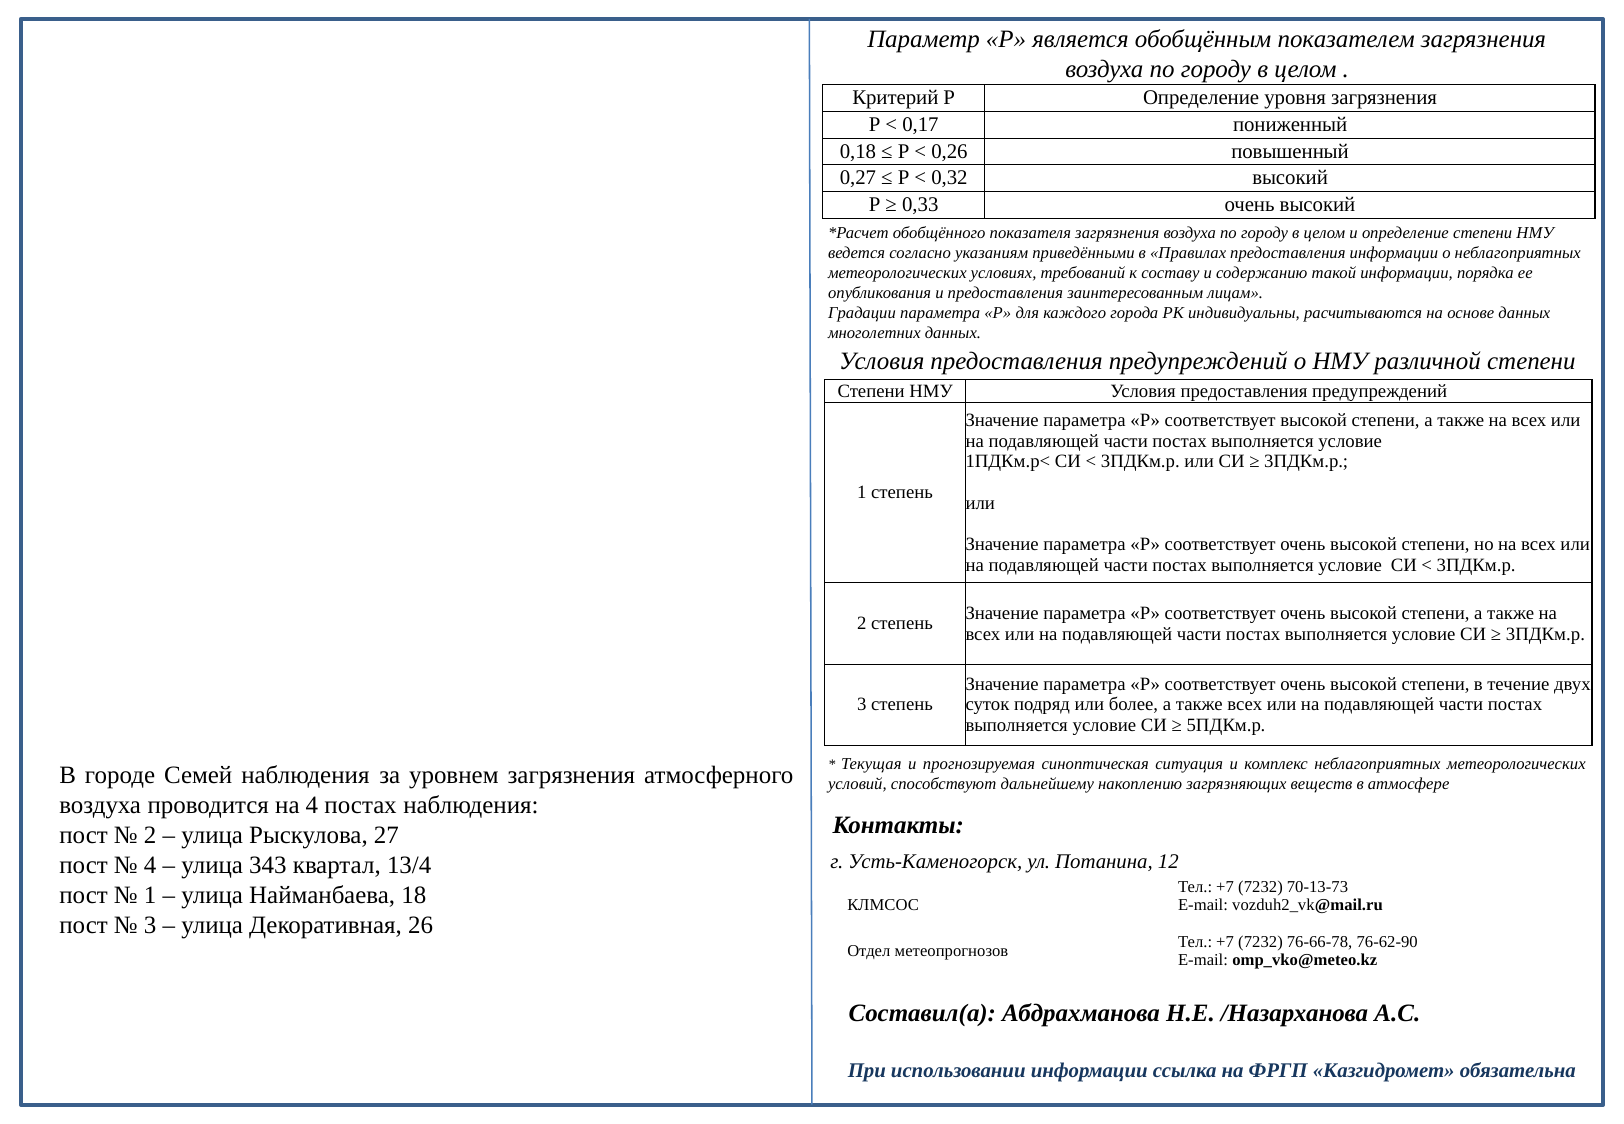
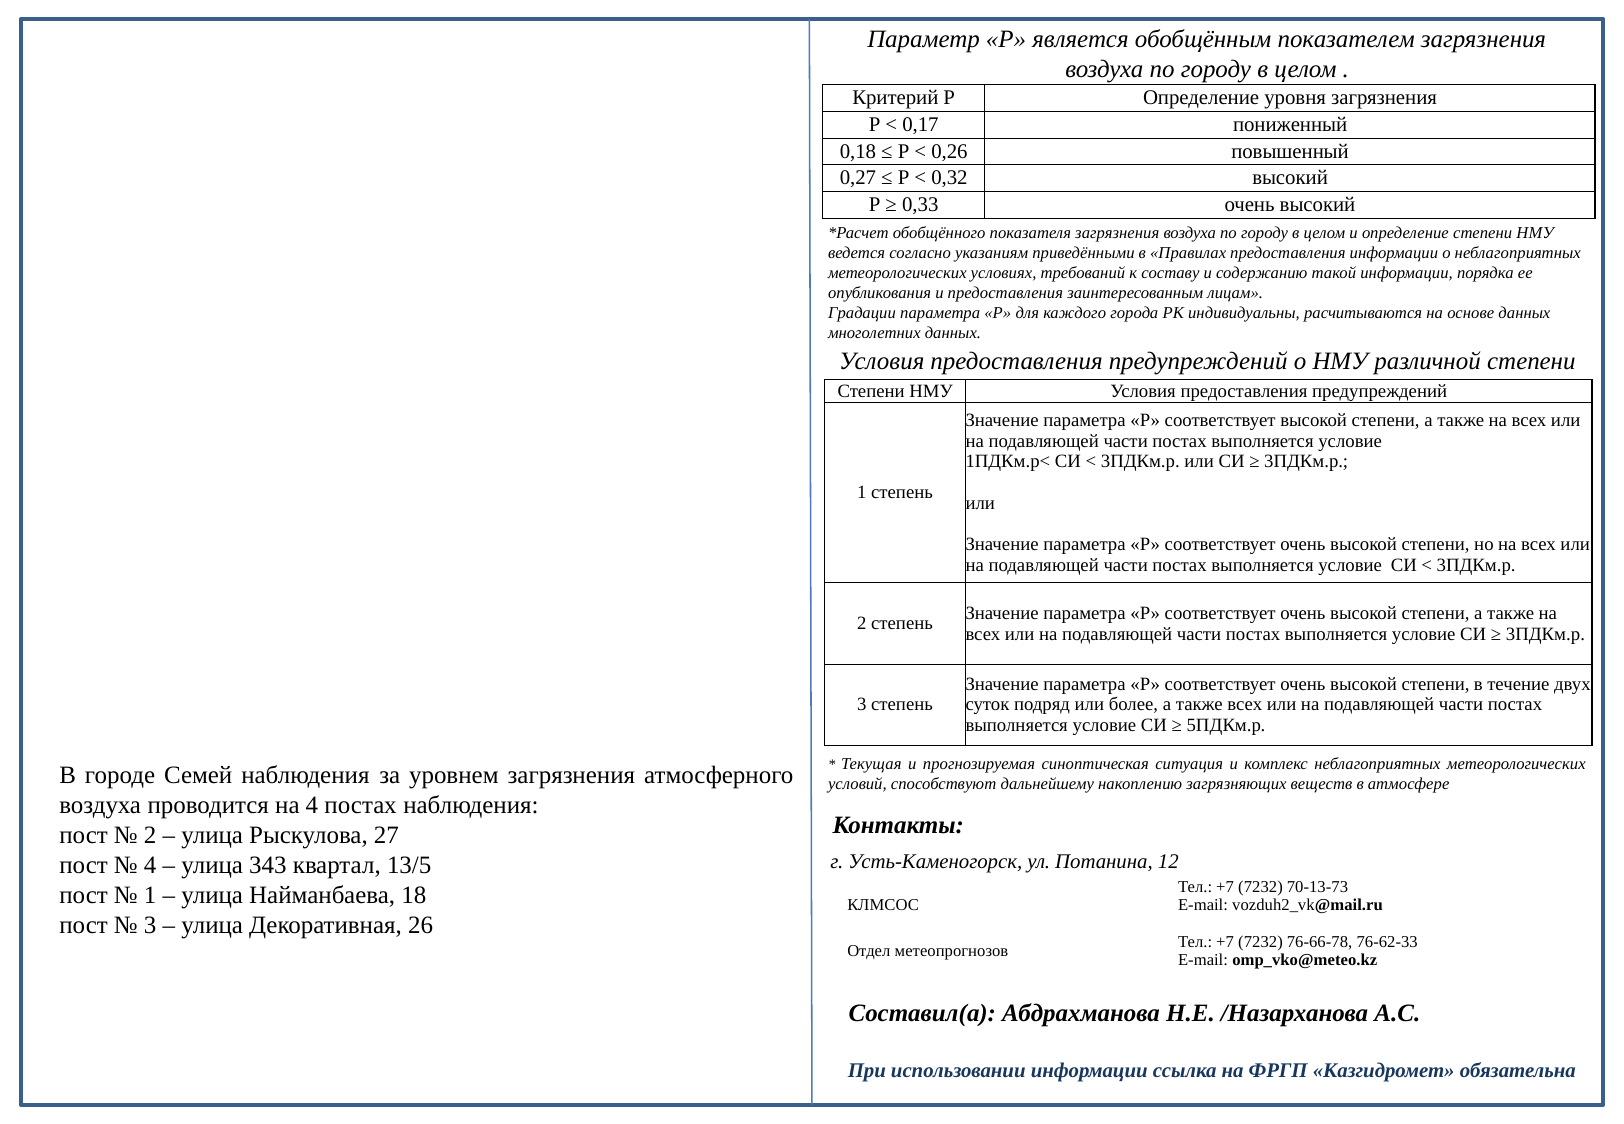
13/4: 13/4 -> 13/5 (409, 865)
76-62-90: 76-62-90 -> 76-62-33 (1387, 942)
